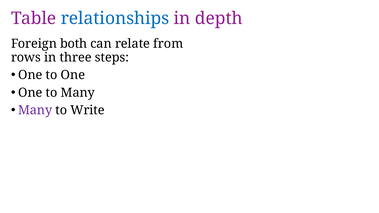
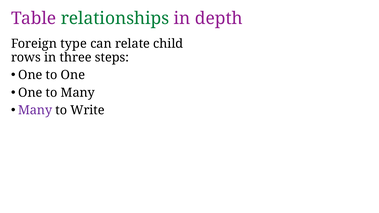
relationships colour: blue -> green (115, 18)
both: both -> type (74, 44)
from: from -> child (168, 44)
